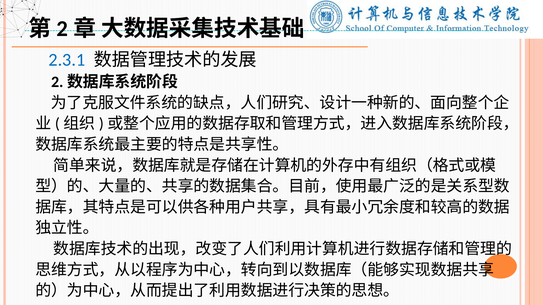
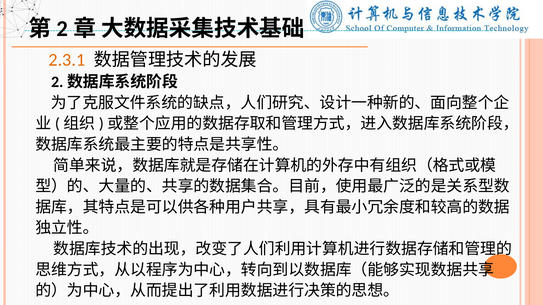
2.3.1 colour: blue -> orange (67, 60)
